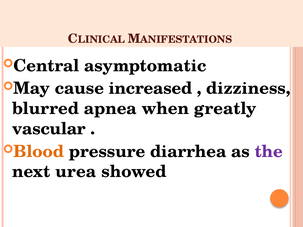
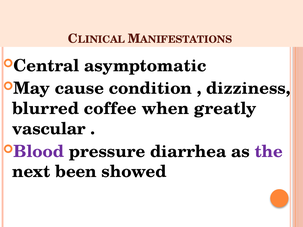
increased: increased -> condition (150, 89)
apnea: apnea -> coffee (110, 109)
Blood colour: orange -> purple (39, 152)
urea: urea -> been (76, 172)
